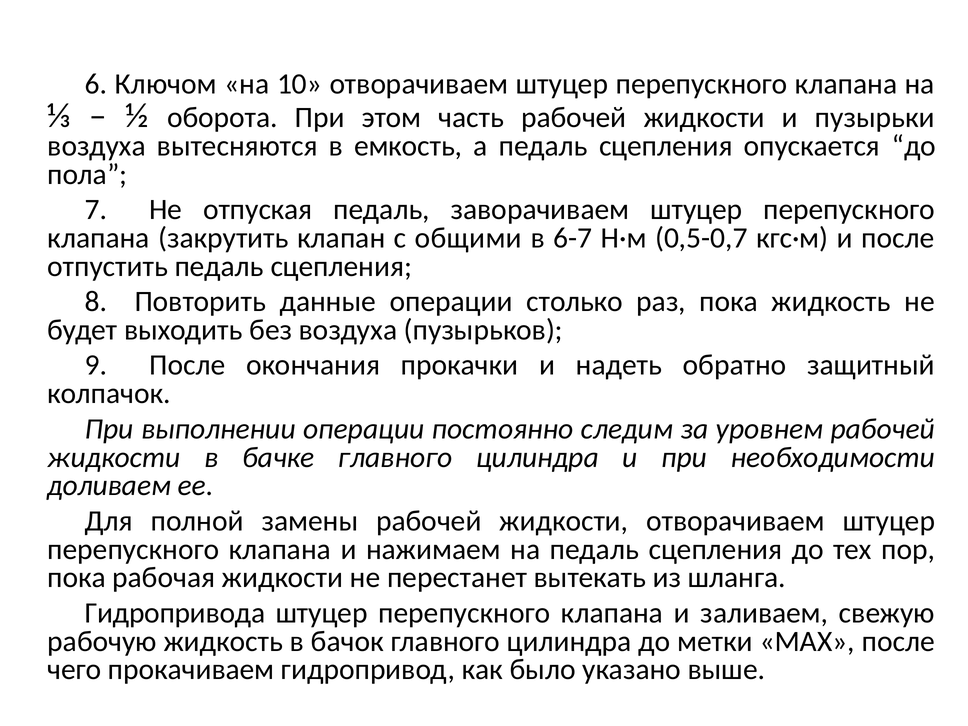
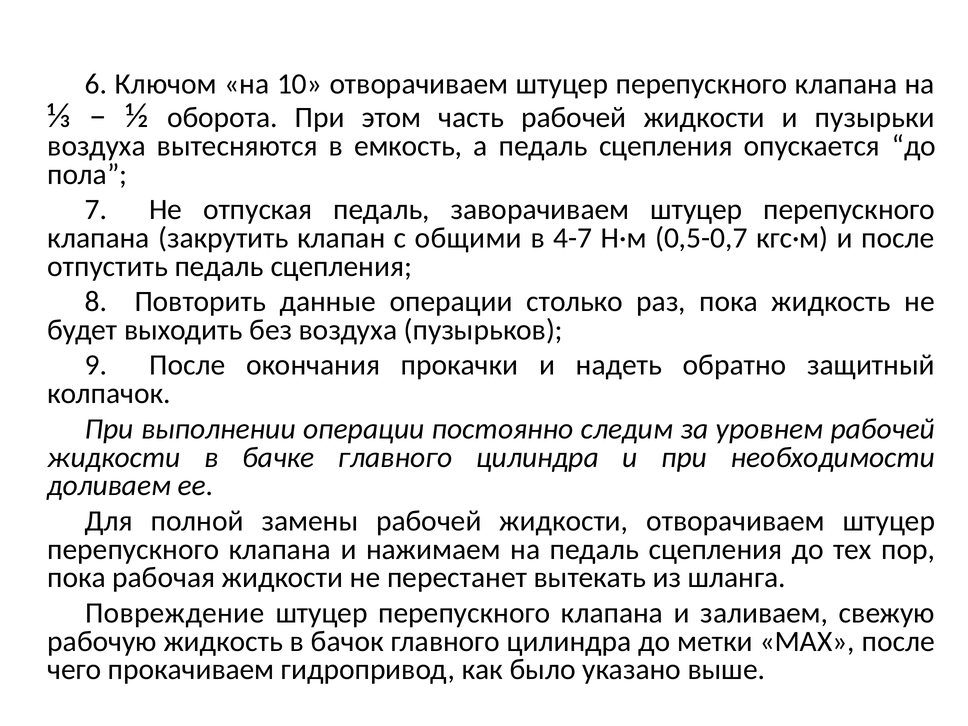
6-7: 6-7 -> 4-7 (573, 238)
Гидропривода: Гидропривода -> Повреждение (175, 613)
